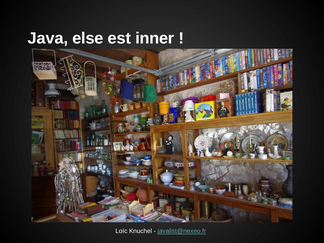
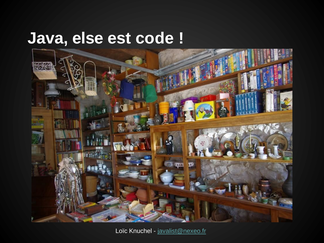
inner: inner -> code (155, 38)
